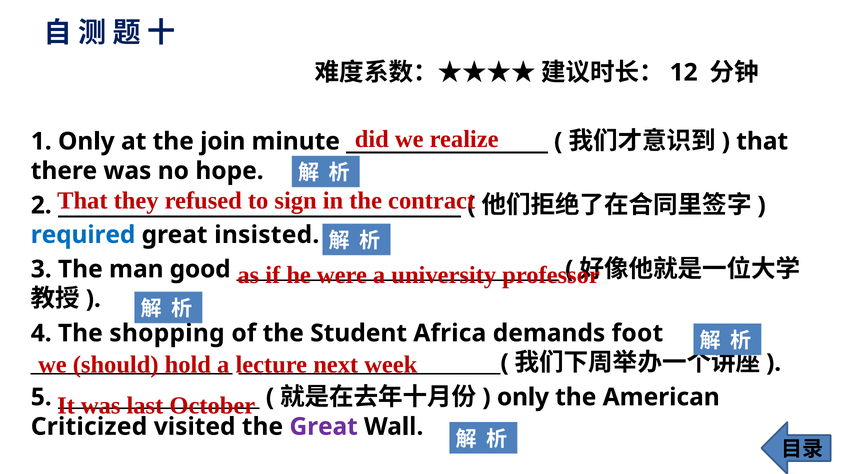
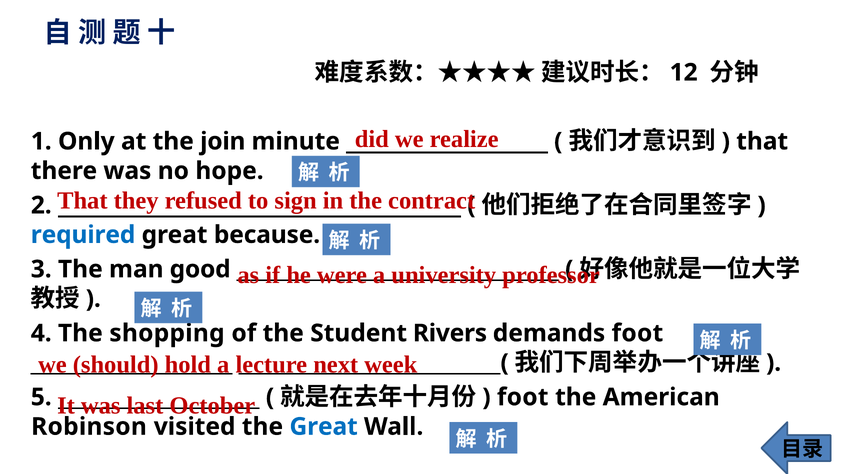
insisted: insisted -> because (267, 235)
Africa: Africa -> Rivers (450, 333)
only: only -> foot (523, 397)
Criticized: Criticized -> Robinson (89, 426)
Great colour: purple -> blue (324, 426)
